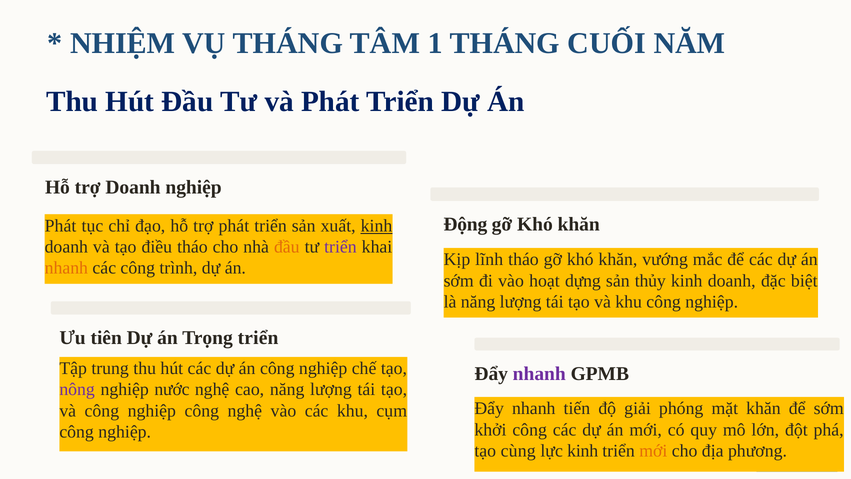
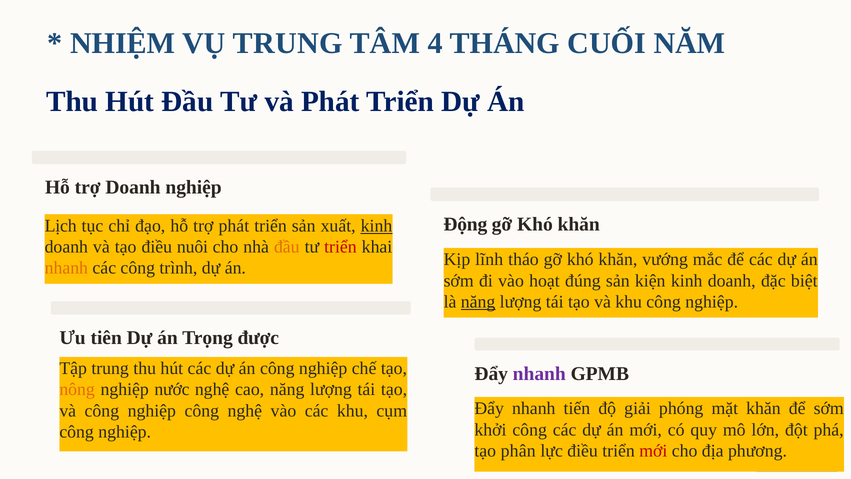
VỤ THÁNG: THÁNG -> TRUNG (288, 43)
1: 1 -> 4 (435, 43)
Phát: Phát -> Lịch (61, 226)
điều tháo: tháo -> nuôi (192, 247)
triển colour: purple -> red (340, 247)
dựng: dựng -> đúng (583, 281)
thủy: thủy -> kiện (650, 281)
năng underline: none -> present (478, 302)
Trọng triển: triển -> được (258, 337)
nông colour: purple -> orange (77, 389)
cùng: cùng -> phân (518, 450)
lực kinh: kinh -> điều (583, 450)
mới colour: orange -> red (653, 450)
